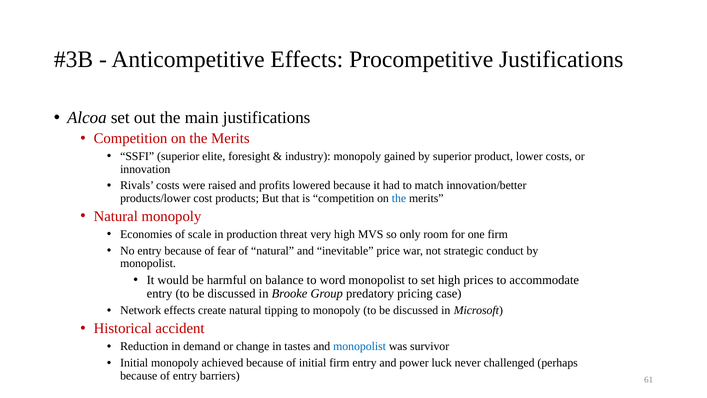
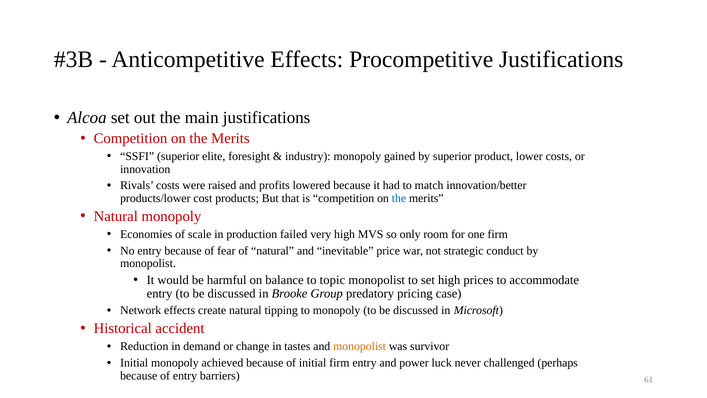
threat: threat -> failed (294, 234)
word: word -> topic (332, 280)
monopolist colour: blue -> orange (360, 346)
